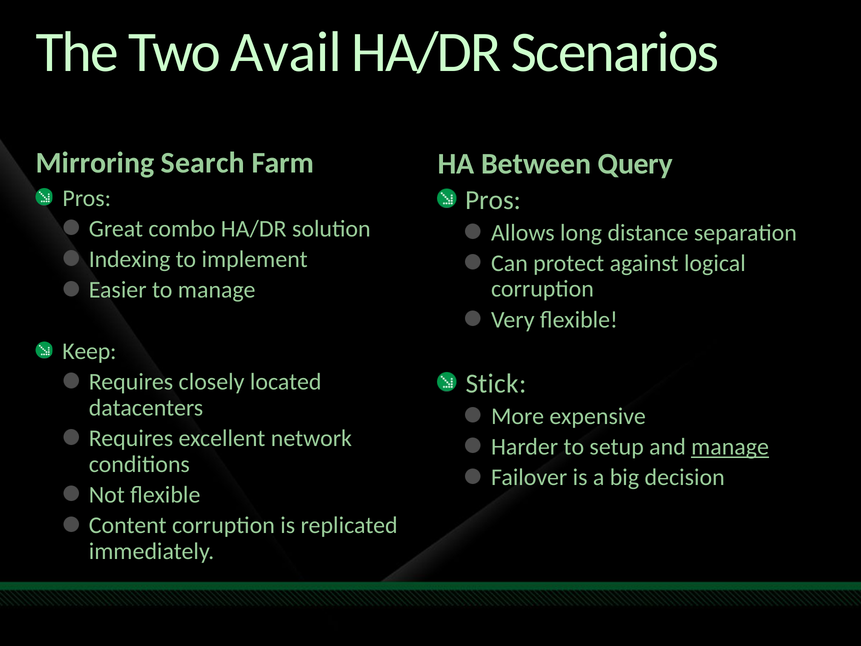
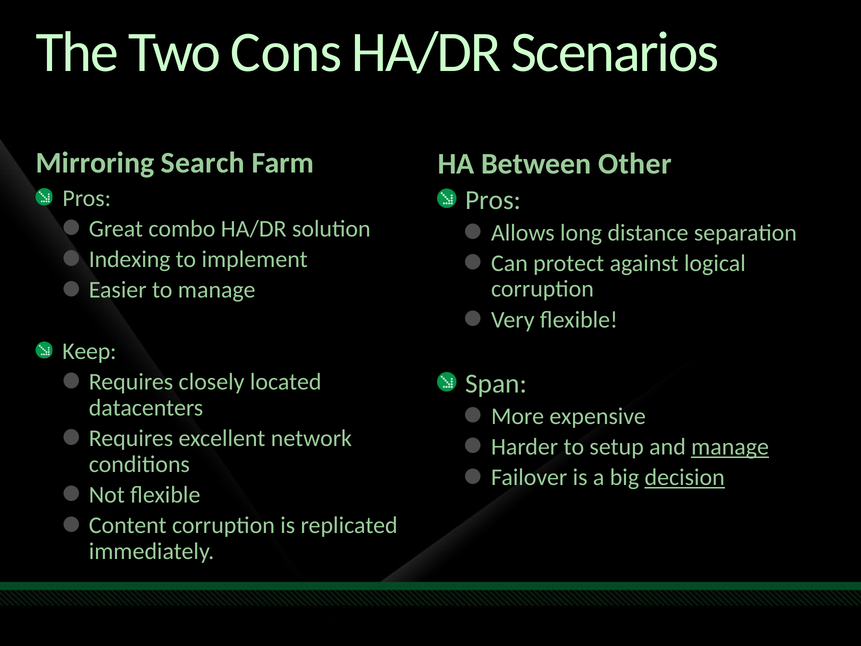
Avail: Avail -> Cons (286, 52)
Query: Query -> Other (635, 164)
Stick: Stick -> Span (496, 383)
decision underline: none -> present (685, 477)
